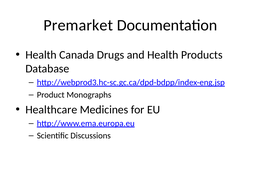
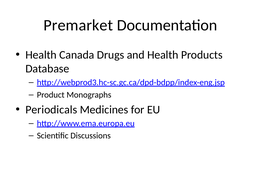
Healthcare: Healthcare -> Periodicals (51, 109)
